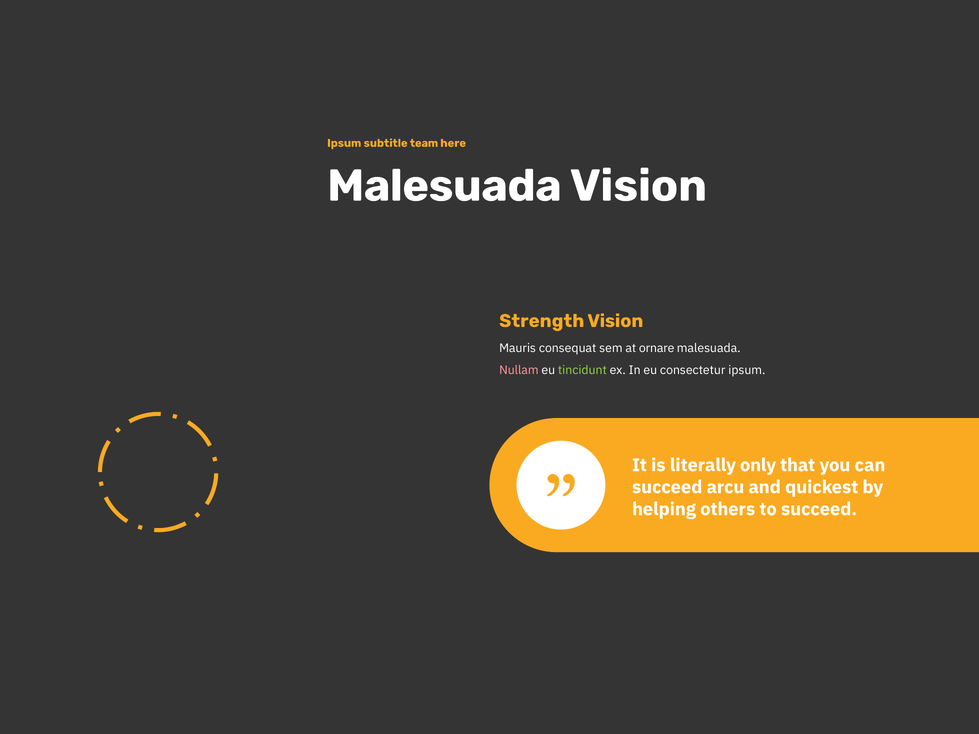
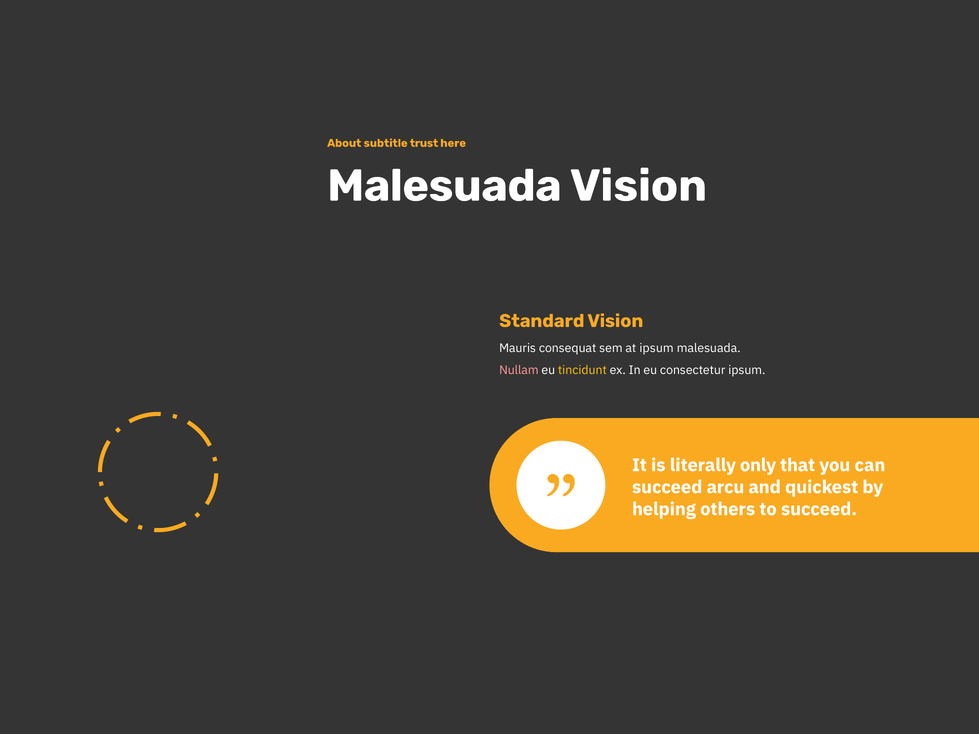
Ipsum: Ipsum -> About (344, 143)
team: team -> trust (424, 143)
Strength: Strength -> Standard (542, 321)
at ornare: ornare -> ipsum (657, 348)
tincidunt colour: light green -> yellow (582, 370)
